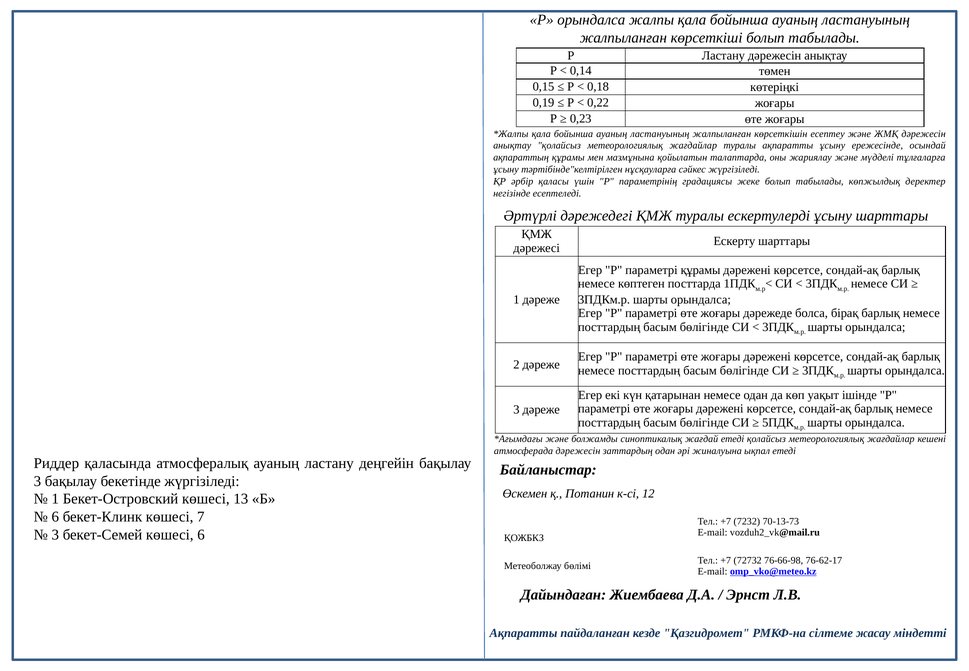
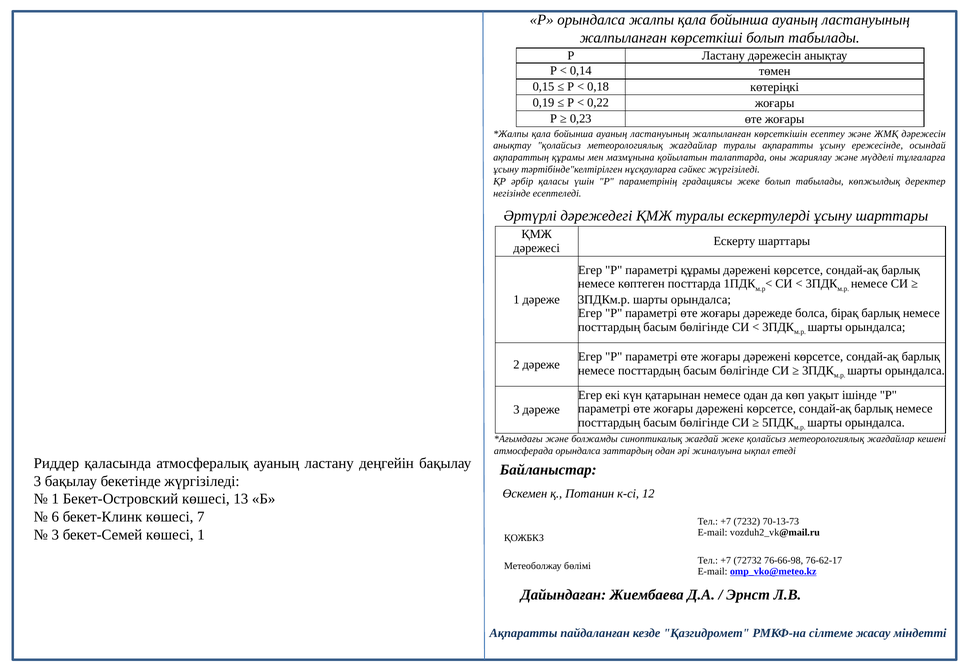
жағдай етеді: етеді -> жеке (732, 439)
атмосферада дәрежесін: дәрежесін -> орындалса (578, 451)
көшесі 6: 6 -> 1 (201, 535)
